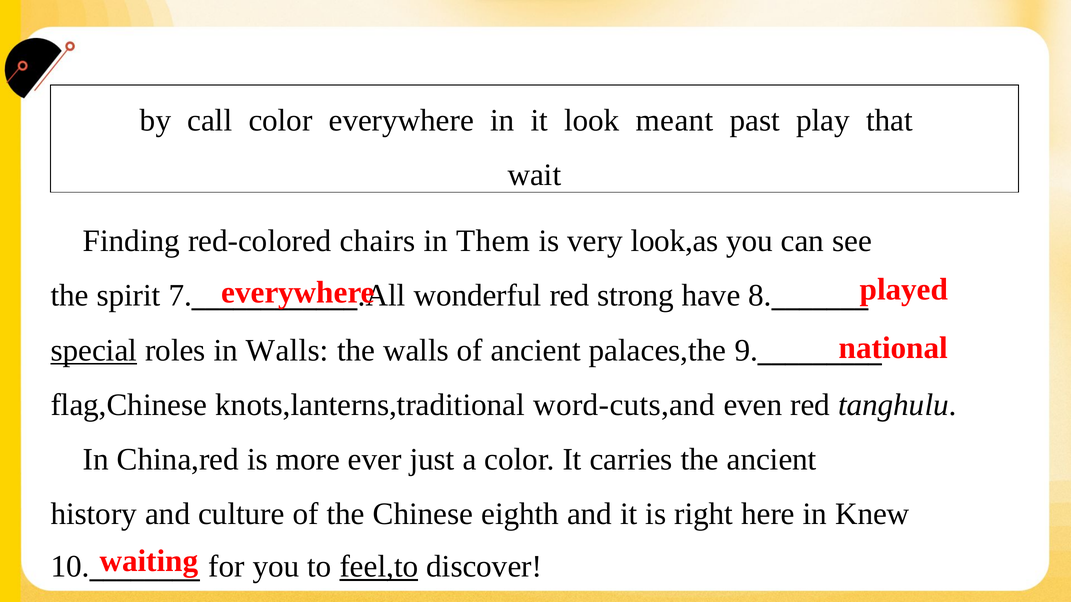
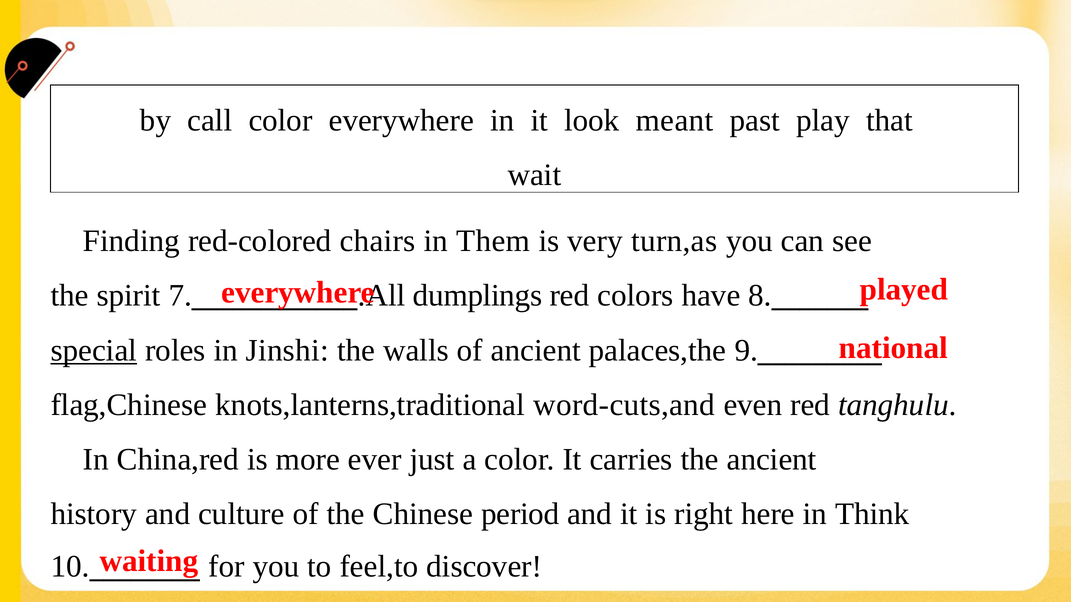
look,as: look,as -> turn,as (674, 241)
wonderful: wonderful -> dumplings (478, 296)
strong: strong -> colors (635, 296)
in Walls: Walls -> Jinshi (287, 351)
eighth: eighth -> period (520, 515)
Knew: Knew -> Think (872, 515)
feel,to underline: present -> none (379, 567)
